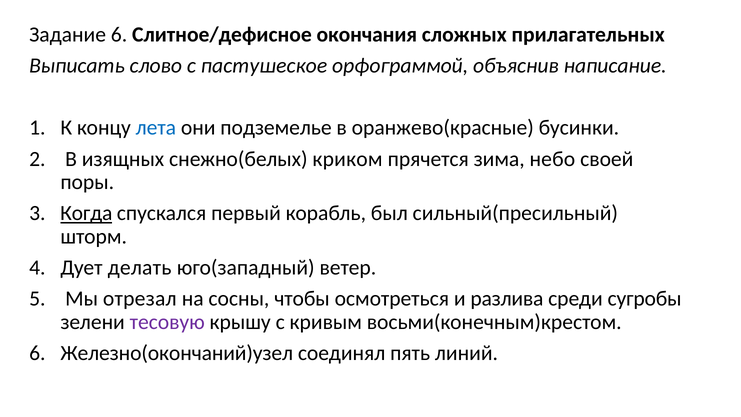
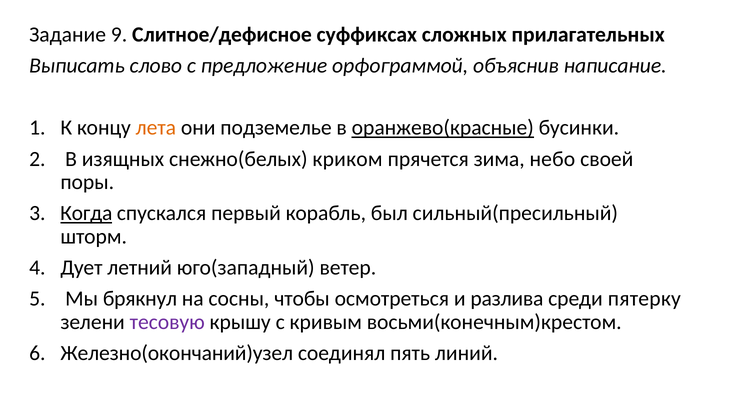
Задание 6: 6 -> 9 (119, 35)
окончания: окончания -> суффиксах (367, 35)
пастушеское: пастушеское -> предложение (264, 66)
лета colour: blue -> orange (156, 128)
оранжево(красные underline: none -> present (443, 128)
делать: делать -> летний (140, 268)
отрезал: отрезал -> брякнул (140, 299)
сугробы: сугробы -> пятерку (644, 299)
